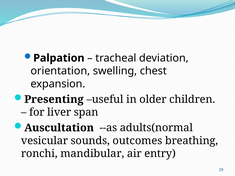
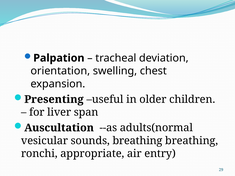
sounds outcomes: outcomes -> breathing (137, 141)
mandibular: mandibular -> appropriate (92, 154)
